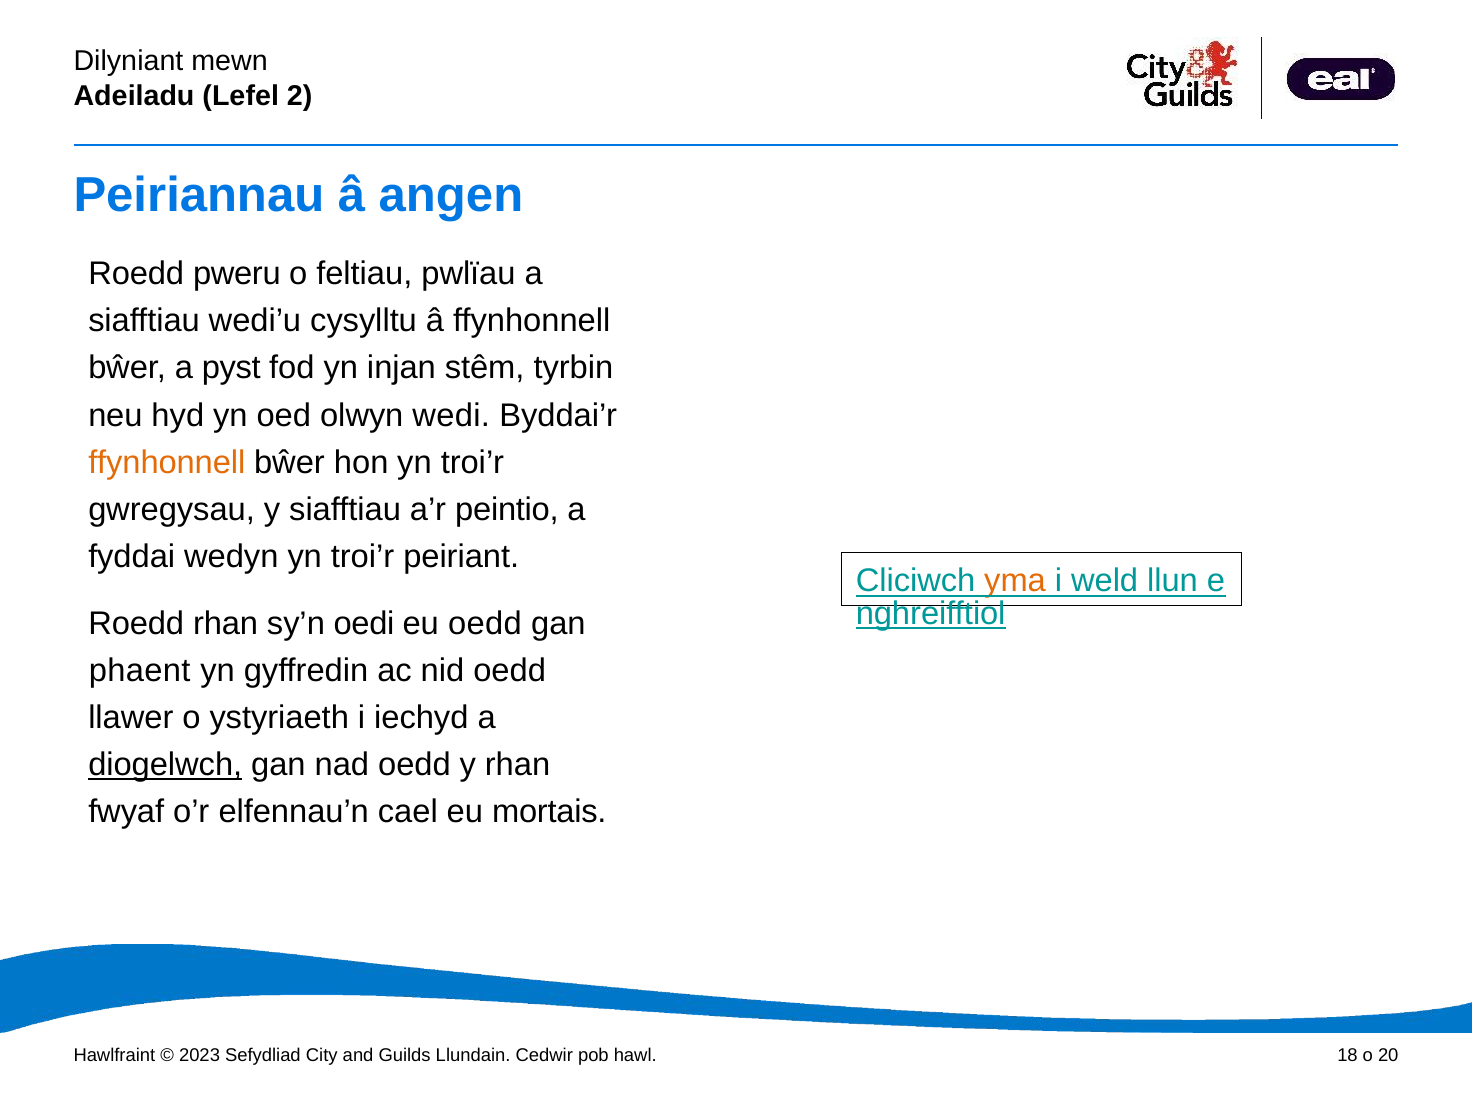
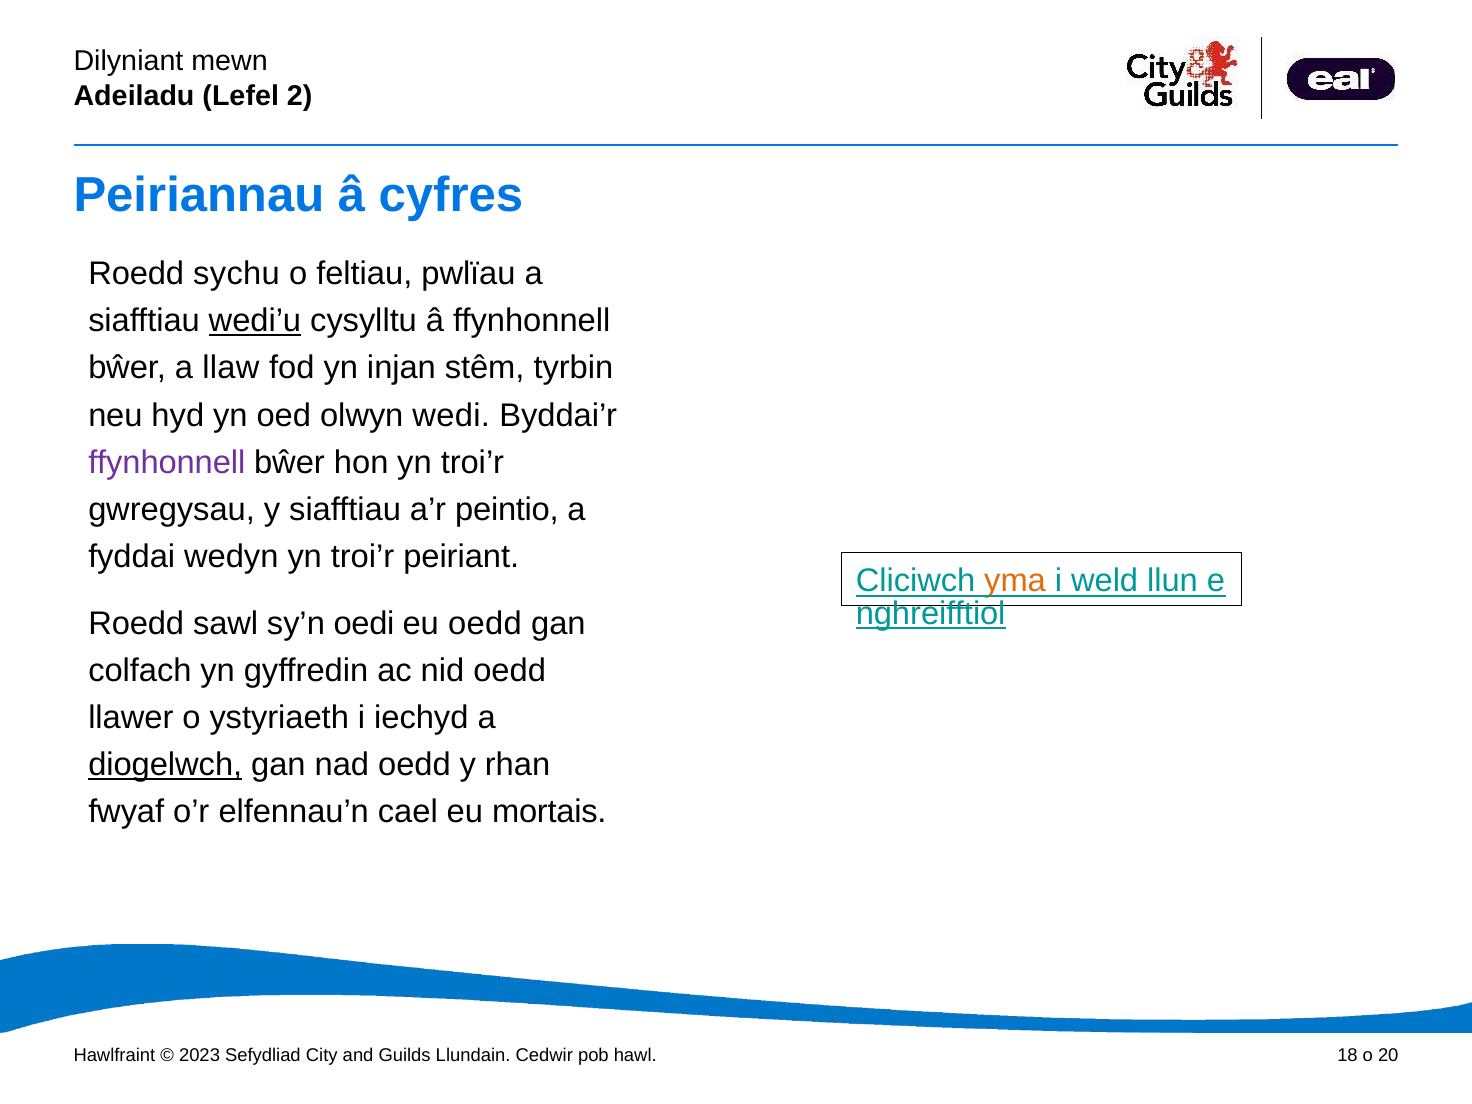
angen: angen -> cyfres (451, 195)
pweru: pweru -> sychu (237, 274)
wedi’u underline: none -> present (255, 321)
pyst: pyst -> llaw (231, 368)
ffynhonnell colour: orange -> purple (167, 462)
Roedd rhan: rhan -> sawl (226, 624)
phaent: phaent -> colfach (140, 671)
